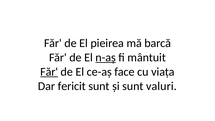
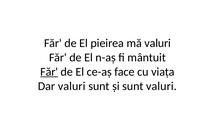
mă barcă: barcă -> valuri (158, 43)
n-aș underline: present -> none (106, 57)
Dar fericit: fericit -> valuri (72, 86)
